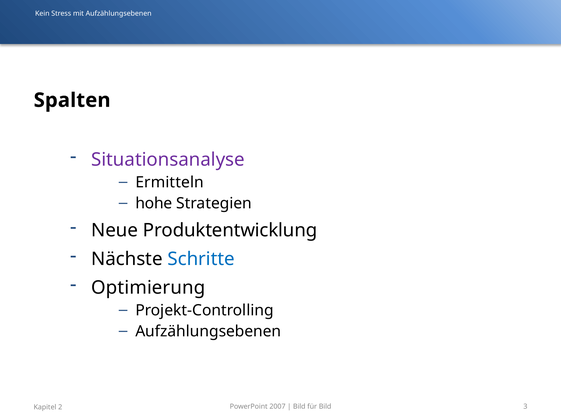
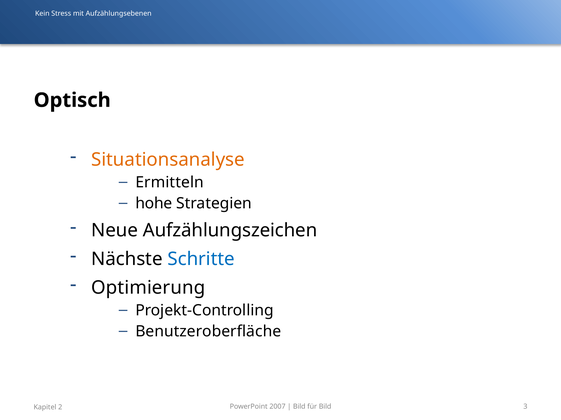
Spalten: Spalten -> Optisch (72, 100)
Situationsanalyse colour: purple -> orange (168, 160)
Produktentwicklung: Produktentwicklung -> Aufzählungszeichen (230, 231)
Aufzählungsebenen: Aufzählungsebenen -> Benutzeroberfläche (208, 332)
